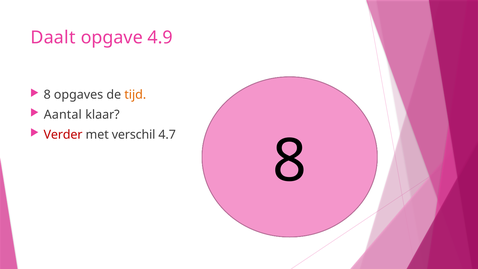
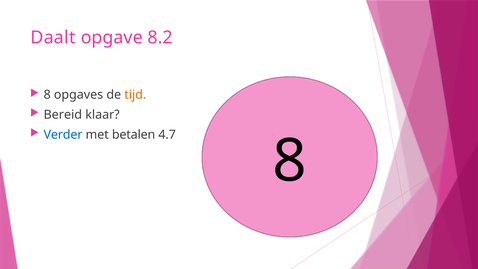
4.9: 4.9 -> 8.2 (160, 38)
Aantal: Aantal -> Bereid (63, 115)
Verder colour: red -> blue (63, 135)
verschil: verschil -> betalen (134, 135)
